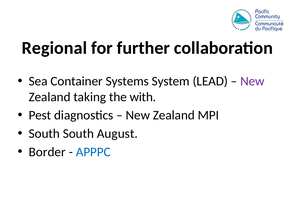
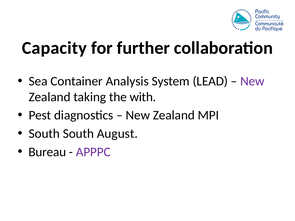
Regional: Regional -> Capacity (54, 48)
Systems: Systems -> Analysis (127, 81)
Border: Border -> Bureau (47, 152)
APPPC colour: blue -> purple (93, 152)
